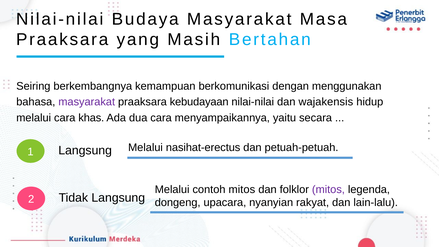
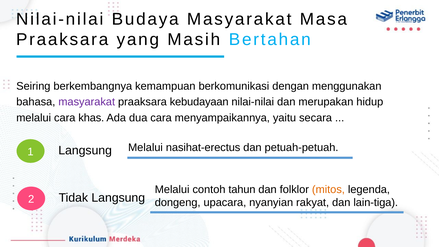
wajakensis: wajakensis -> merupakan (326, 102)
contoh mitos: mitos -> tahun (242, 189)
mitos colour: purple -> orange (328, 189)
lain-lalu: lain-lalu -> lain-tiga (376, 203)
